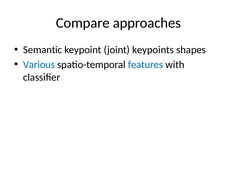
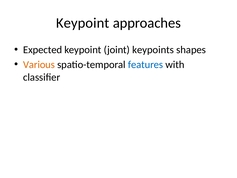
Compare: Compare -> Keypoint (83, 23)
Semantic: Semantic -> Expected (43, 50)
Various colour: blue -> orange (39, 64)
